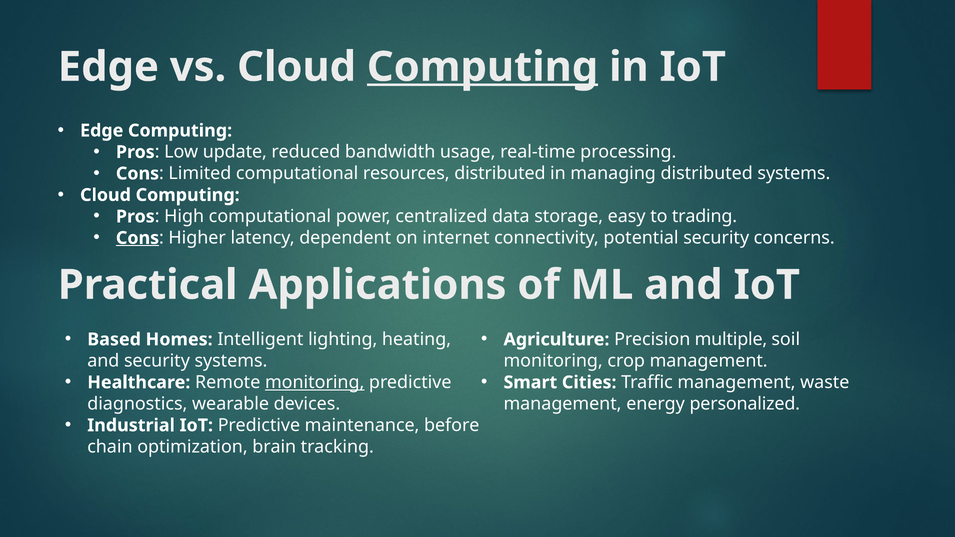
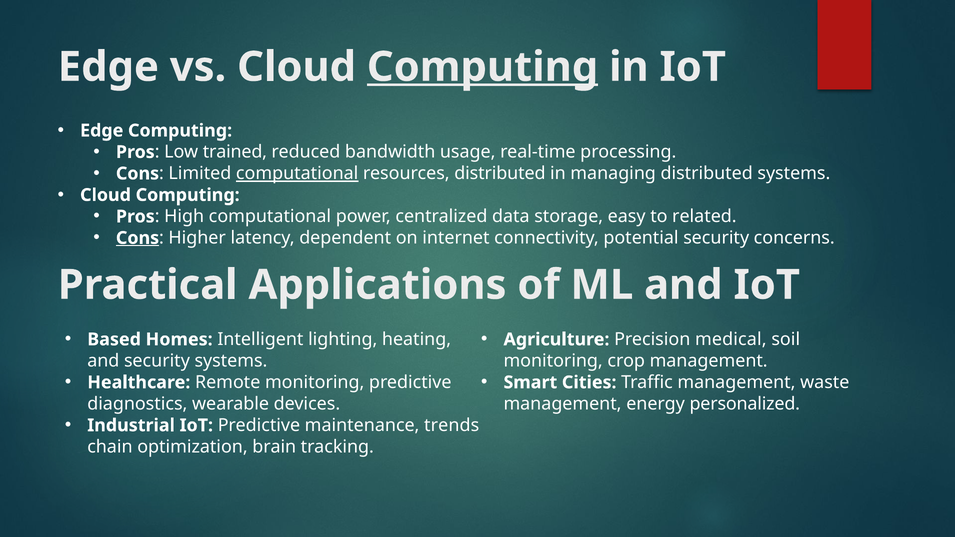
update: update -> trained (235, 152)
computational underline: none -> present (297, 174)
trading: trading -> related (704, 217)
multiple: multiple -> medical (731, 340)
monitoring underline: present -> none (315, 383)
before: before -> trends (452, 426)
